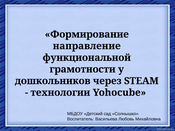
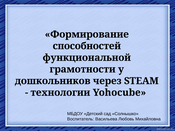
направление: направление -> способностей (87, 46)
